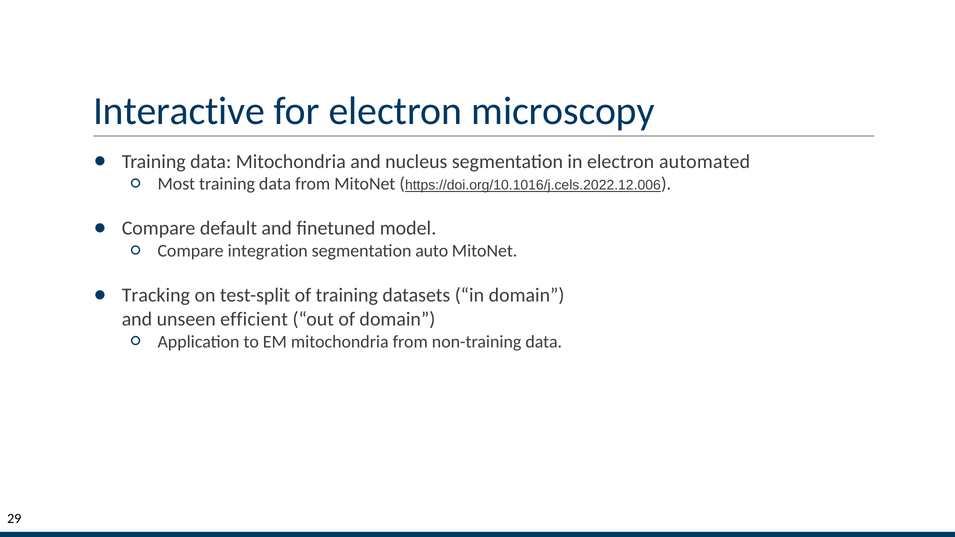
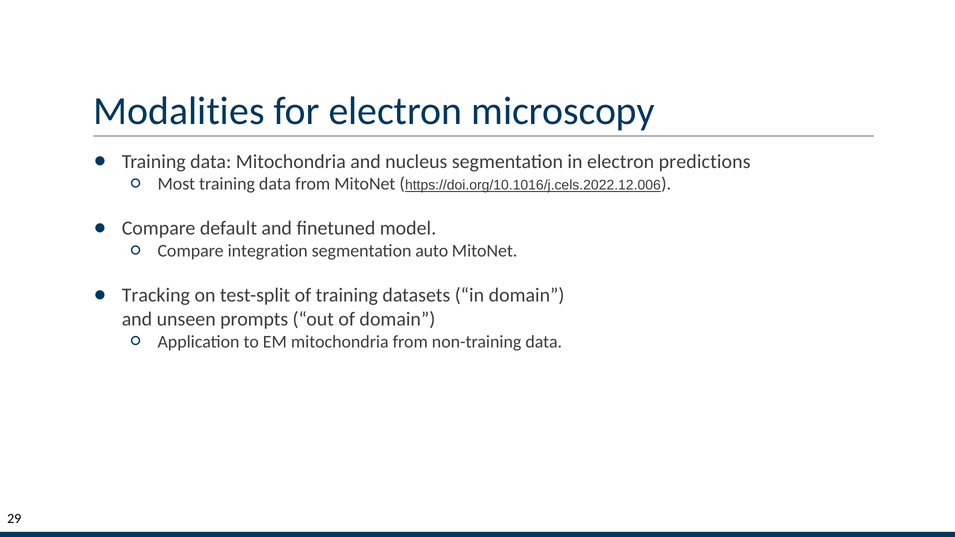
Interactive: Interactive -> Modalities (179, 111)
automated: automated -> predictions (705, 162)
efficient: efficient -> prompts (254, 319)
